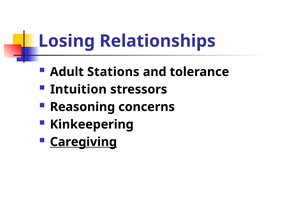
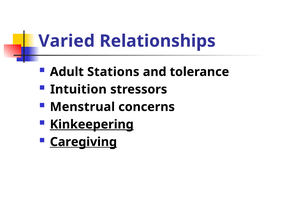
Losing: Losing -> Varied (67, 41)
Reasoning: Reasoning -> Menstrual (82, 107)
Kinkeepering underline: none -> present (92, 125)
